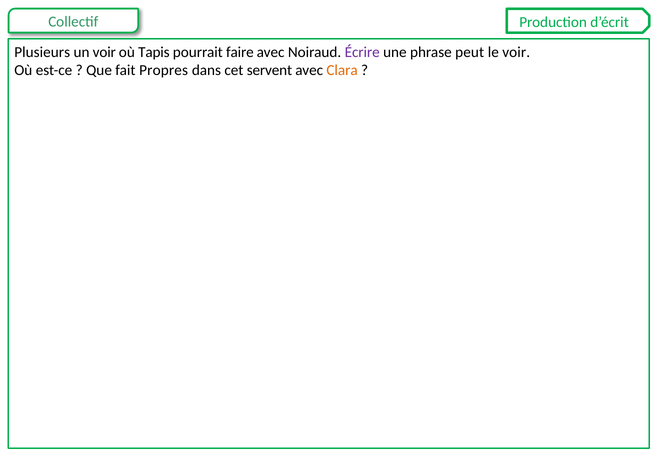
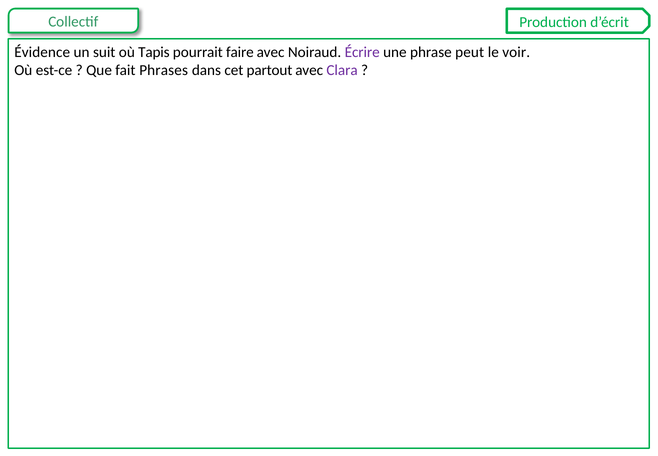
Plusieurs: Plusieurs -> Évidence (42, 52)
un voir: voir -> suit (104, 52)
Propres: Propres -> Phrases (164, 70)
servent: servent -> partout (269, 70)
Clara colour: orange -> purple (342, 70)
